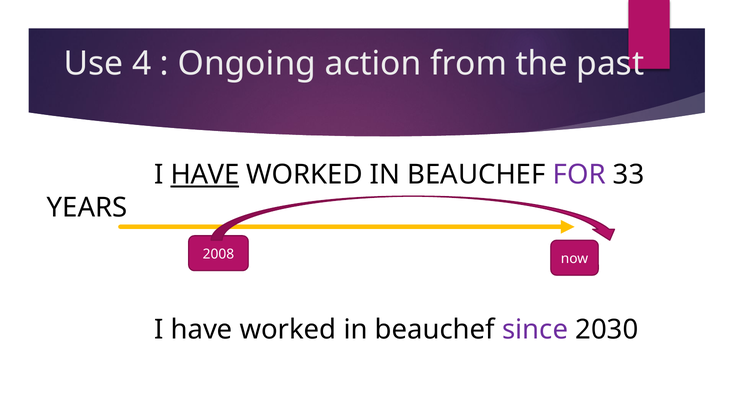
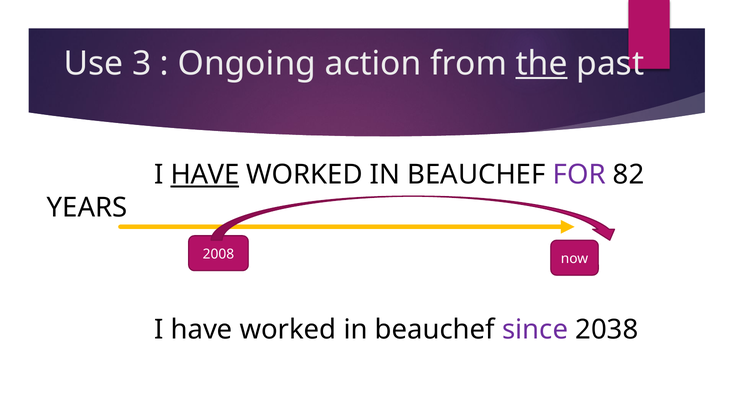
4: 4 -> 3 (142, 63)
the underline: none -> present (542, 63)
33: 33 -> 82 (629, 175)
2030: 2030 -> 2038 (607, 330)
